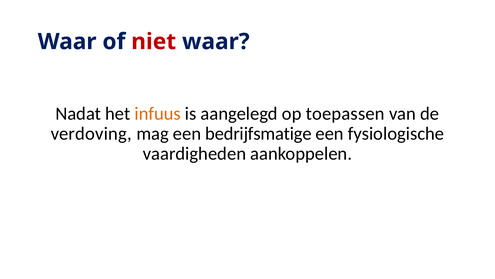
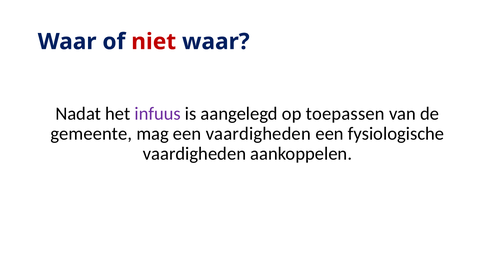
infuus colour: orange -> purple (158, 113)
verdoving: verdoving -> gemeente (91, 133)
een bedrijfsmatige: bedrijfsmatige -> vaardigheden (258, 133)
